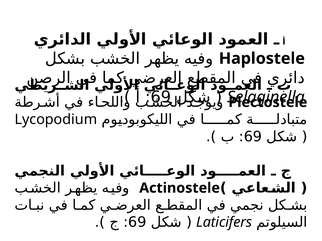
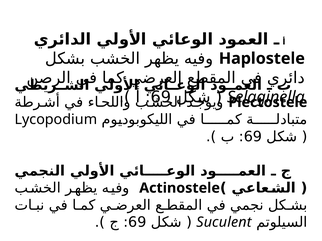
Laticifers: Laticifers -> Suculent (224, 223)
